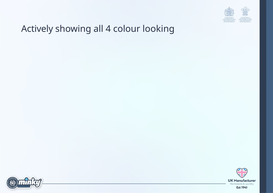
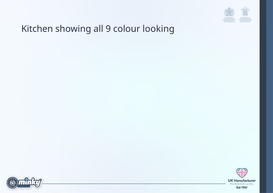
Actively: Actively -> Kitchen (37, 29)
4: 4 -> 9 (108, 29)
